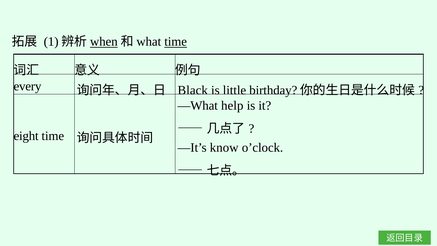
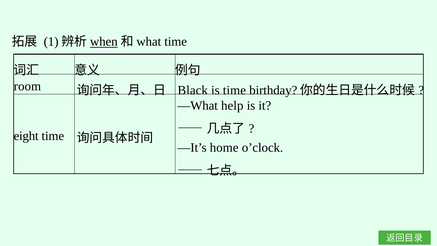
time underline: present -> none (176, 42)
every: every -> room (27, 86)
is little: little -> time (234, 90)
know: know -> home (224, 148)
